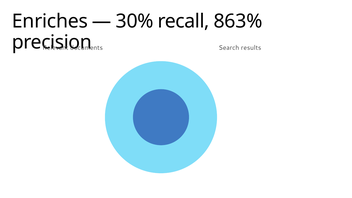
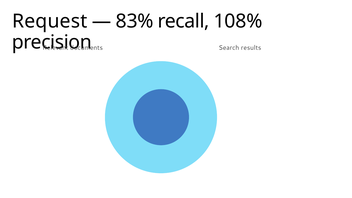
Enriches: Enriches -> Request (50, 21)
30%: 30% -> 83% (135, 21)
863%: 863% -> 108% (238, 21)
